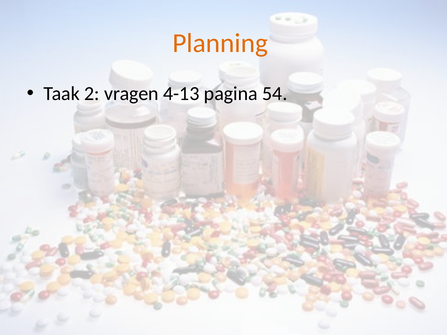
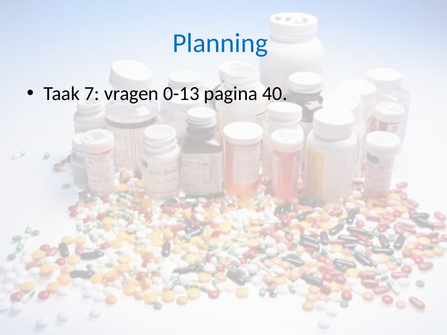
Planning colour: orange -> blue (220, 43)
2: 2 -> 7 (92, 94)
4-13: 4-13 -> 0-13 (181, 94)
54: 54 -> 40 (275, 94)
